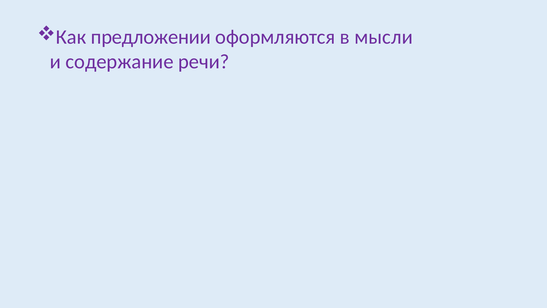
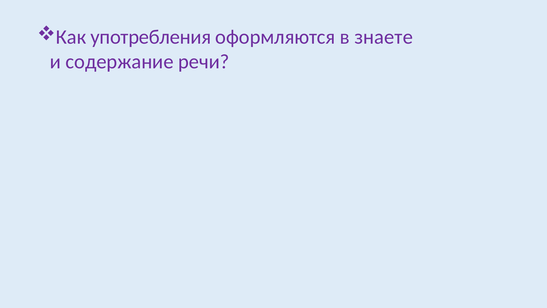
предложении: предложении -> употребления (151, 37)
мысли: мысли -> знаете (384, 37)
